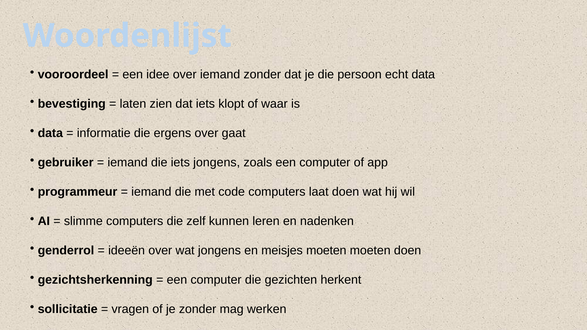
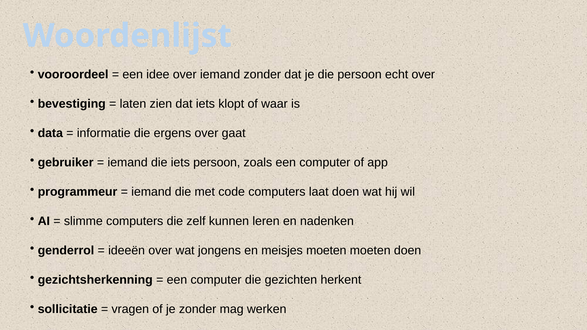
echt data: data -> over (423, 74)
iets jongens: jongens -> persoon (217, 163)
